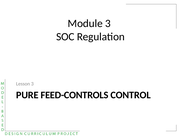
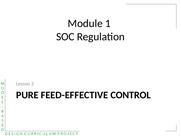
Module 3: 3 -> 1 (108, 23)
FEED-CONTROLS: FEED-CONTROLS -> FEED-EFFECTIVE (74, 95)
